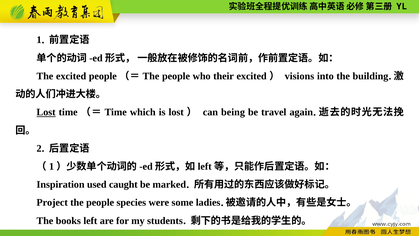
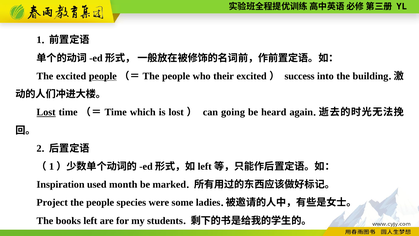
people underline: none -> present (103, 76)
visions: visions -> success (300, 76)
being: being -> going (233, 112)
travel: travel -> heard (274, 112)
caught: caught -> month (123, 184)
